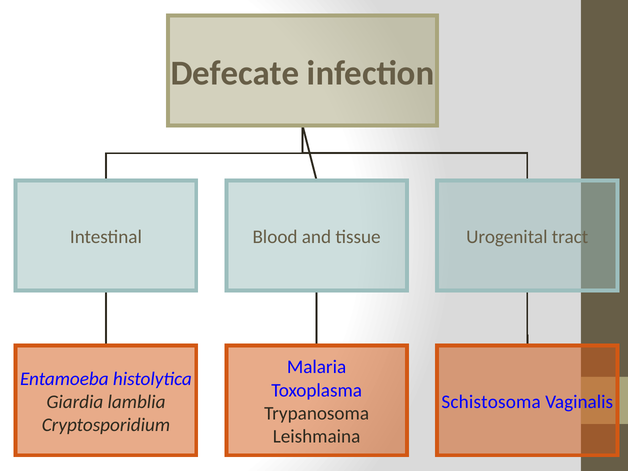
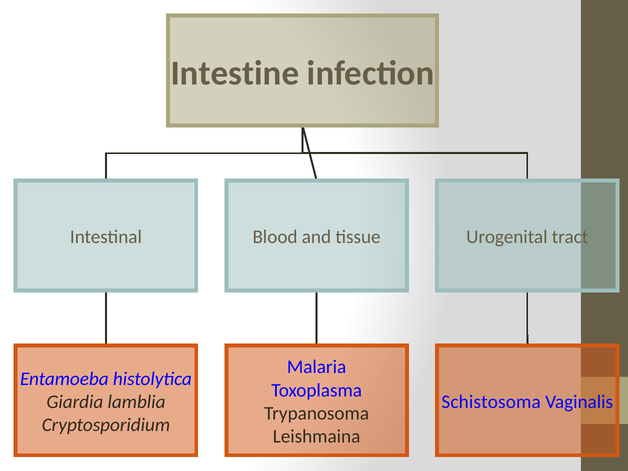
Defecate: Defecate -> Intestine (235, 73)
